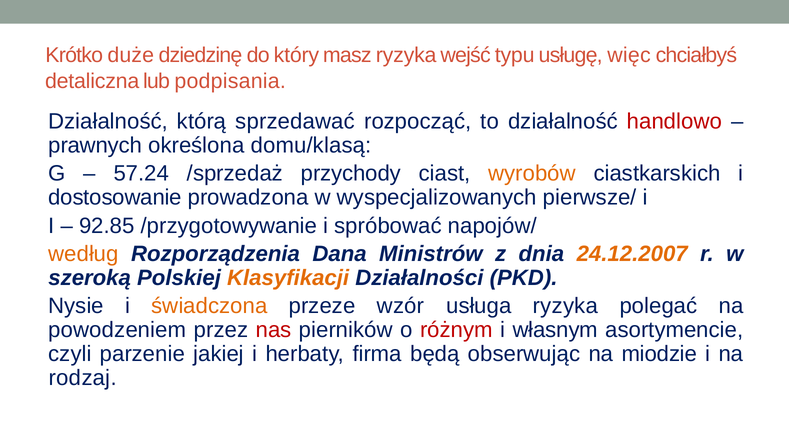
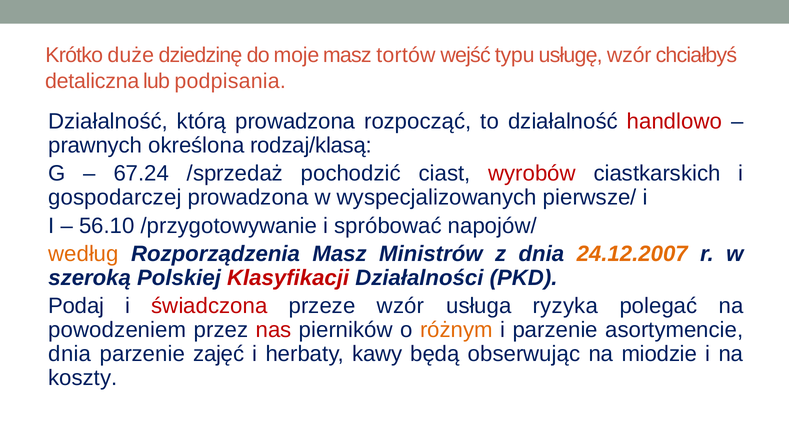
który: który -> moje (296, 55)
masz ryzyka: ryzyka -> tortów (406, 55)
usługę więc: więc -> wzór (629, 55)
którą sprzedawać: sprzedawać -> prowadzona (295, 121)
domu/klasą: domu/klasą -> rodzaj/klasą (311, 145)
57.24: 57.24 -> 67.24 (141, 174)
przychody: przychody -> pochodzić (351, 174)
wyrobów colour: orange -> red (532, 174)
dostosowanie: dostosowanie -> gospodarczej (115, 198)
92.85: 92.85 -> 56.10 (107, 226)
Rozporządzenia Dana: Dana -> Masz (340, 254)
Klasyfikacji colour: orange -> red (288, 278)
Nysie: Nysie -> Podaj (76, 306)
świadczona colour: orange -> red (209, 306)
różnym colour: red -> orange (456, 330)
i własnym: własnym -> parzenie (555, 330)
czyli: czyli -> dnia (70, 354)
jakiej: jakiej -> zajęć (219, 354)
firma: firma -> kawy (377, 354)
rodzaj: rodzaj -> koszty (83, 378)
